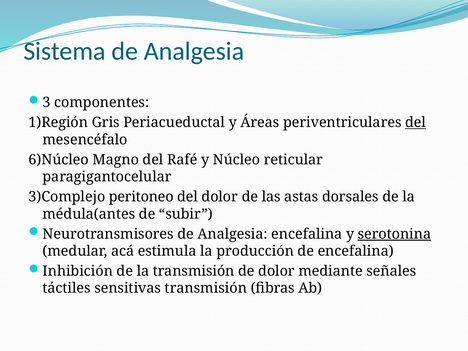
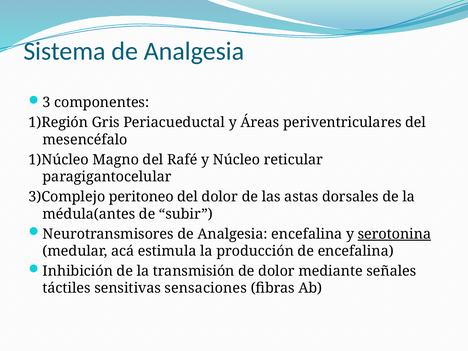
del underline: present -> none (416, 123)
6)Núcleo: 6)Núcleo -> 1)Núcleo (59, 160)
sensitivas transmisión: transmisión -> sensaciones (206, 288)
